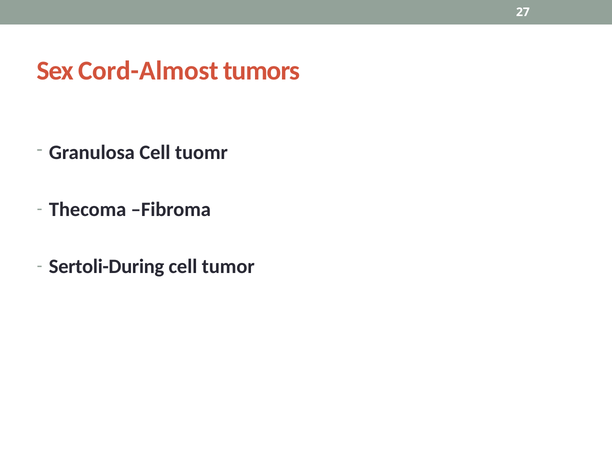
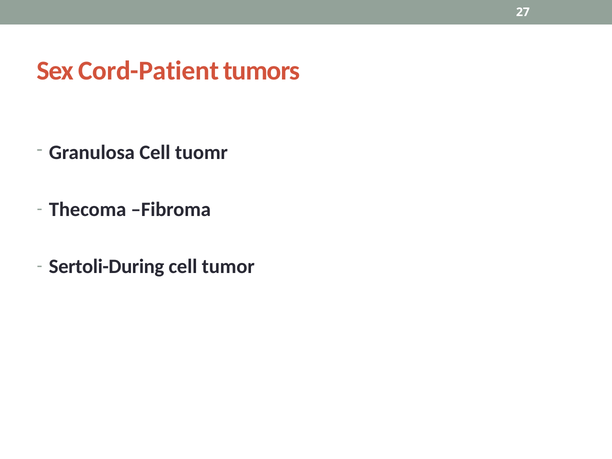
Cord-Almost: Cord-Almost -> Cord-Patient (149, 71)
